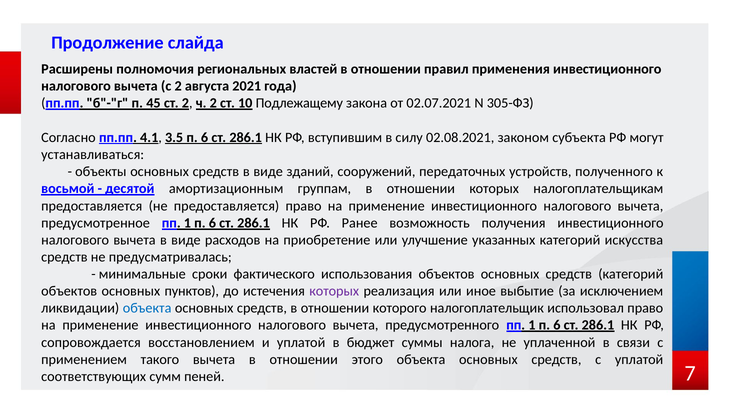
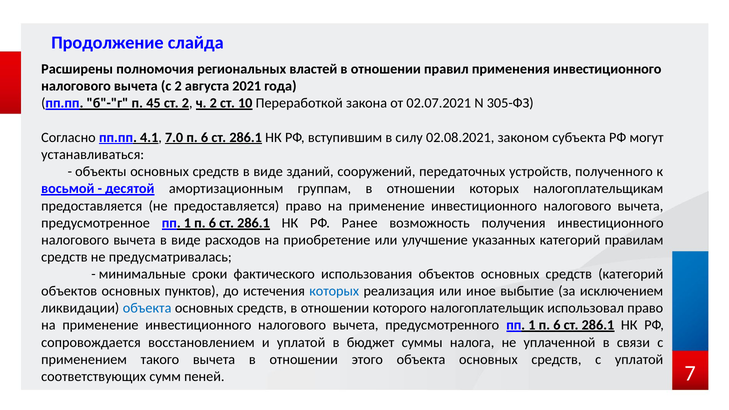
Подлежащему: Подлежащему -> Переработкой (299, 103)
3.5: 3.5 -> 7.0 (174, 137)
искусства: искусства -> правилам (634, 240)
которых colour: purple -> blue (334, 291)
